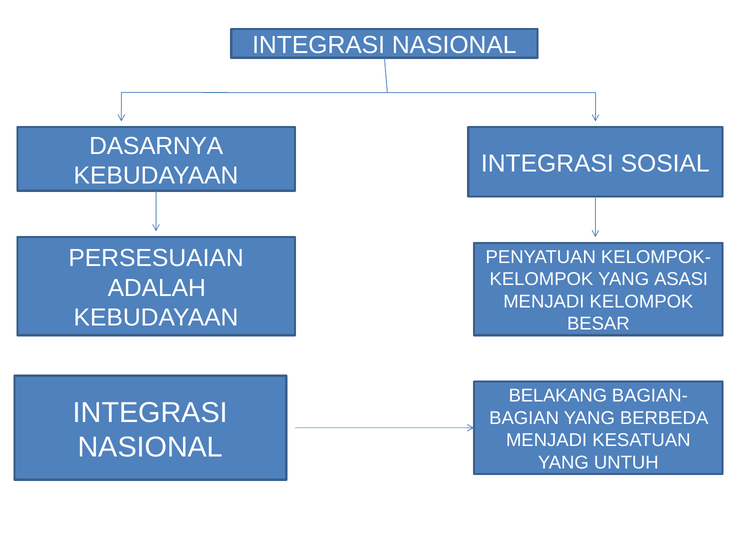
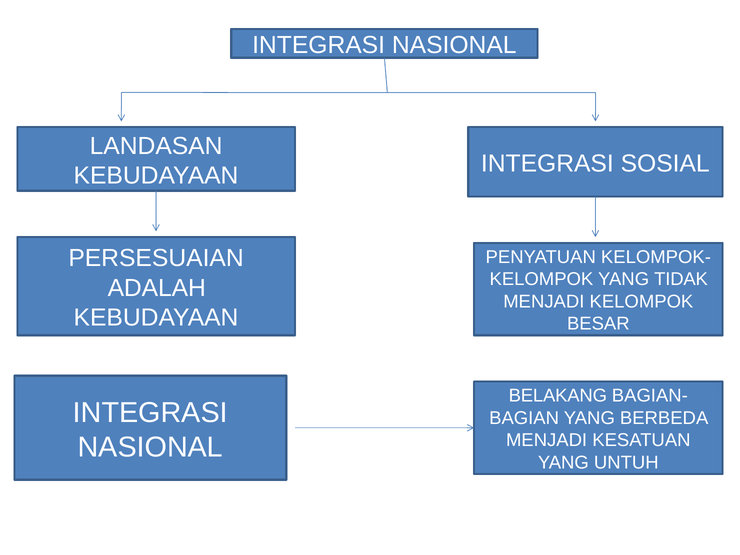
DASARNYA: DASARNYA -> LANDASAN (156, 146)
ASASI: ASASI -> TIDAK (681, 279)
